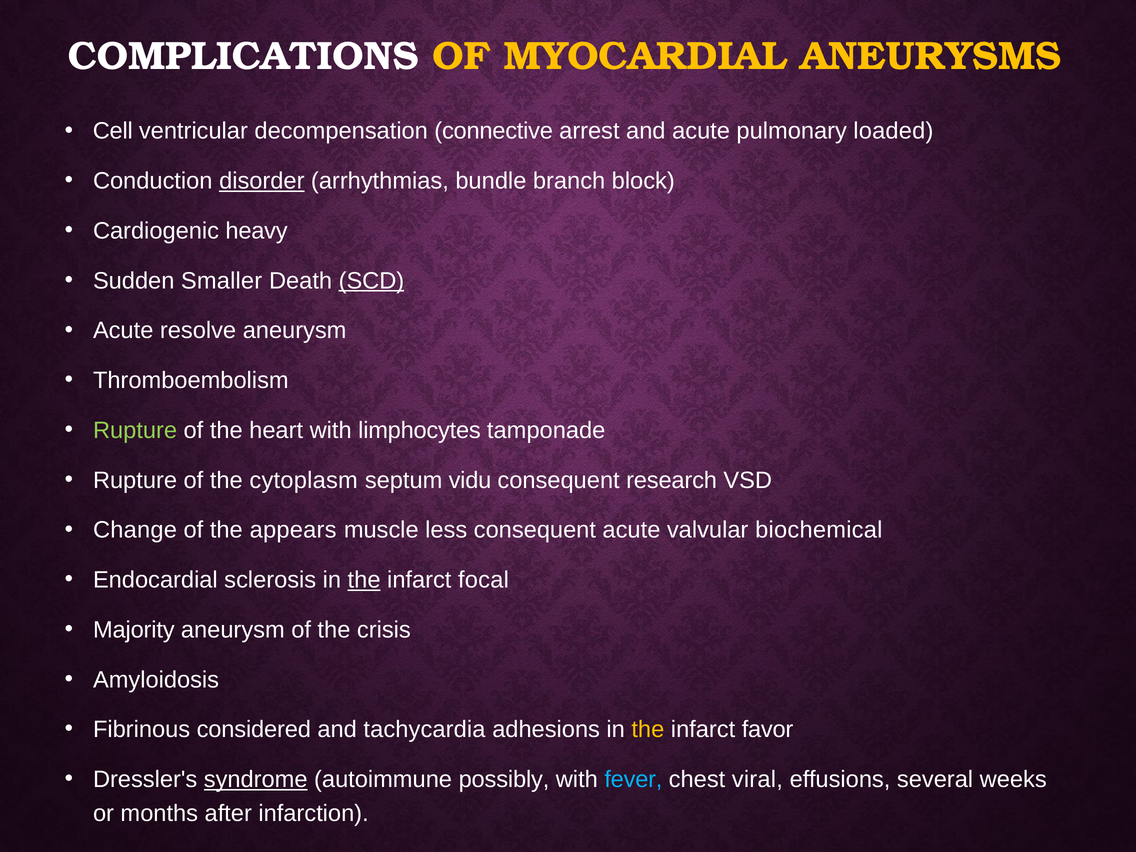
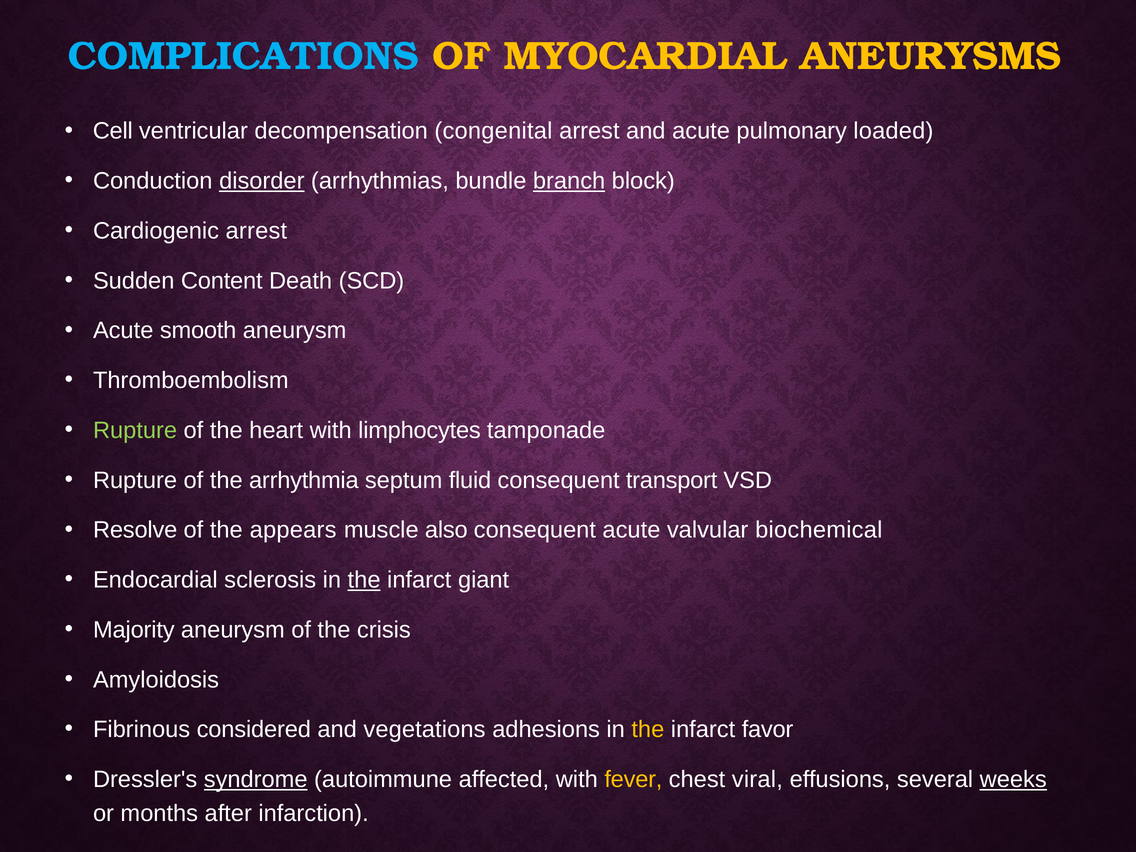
COMPLICATIONS colour: white -> light blue (243, 56)
connective: connective -> congenital (493, 131)
branch underline: none -> present (569, 181)
Cardiogenic heavy: heavy -> arrest (256, 231)
Smaller: Smaller -> Content (222, 281)
SCD underline: present -> none (371, 281)
resolve: resolve -> smooth (198, 331)
cytoplasm: cytoplasm -> arrhythmia (304, 480)
vidu: vidu -> fluid (470, 480)
research: research -> transport (672, 480)
Change: Change -> Resolve (135, 530)
less: less -> also (446, 530)
focal: focal -> giant (484, 580)
tachycardia: tachycardia -> vegetations (424, 730)
possibly: possibly -> affected (504, 779)
fever colour: light blue -> yellow (633, 779)
weeks underline: none -> present (1013, 779)
